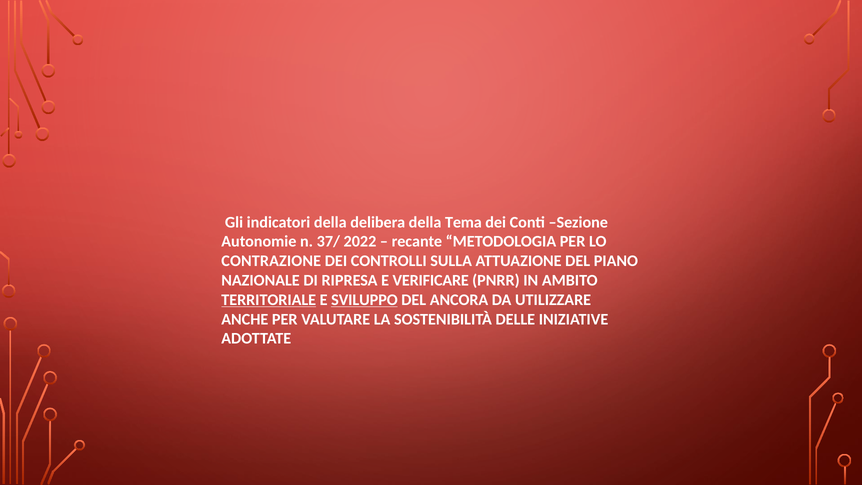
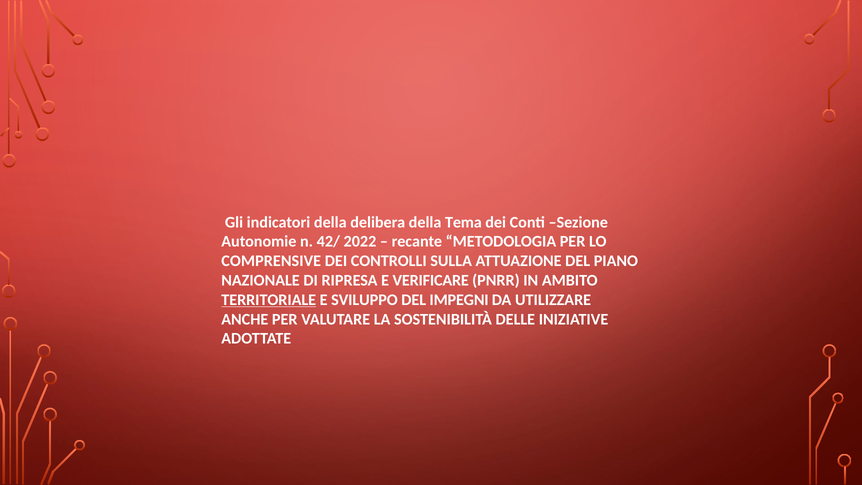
37/: 37/ -> 42/ (328, 242)
CONTRAZIONE: CONTRAZIONE -> COMPRENSIVE (271, 261)
SVILUPPO underline: present -> none (364, 300)
ANCORA: ANCORA -> IMPEGNI (459, 300)
